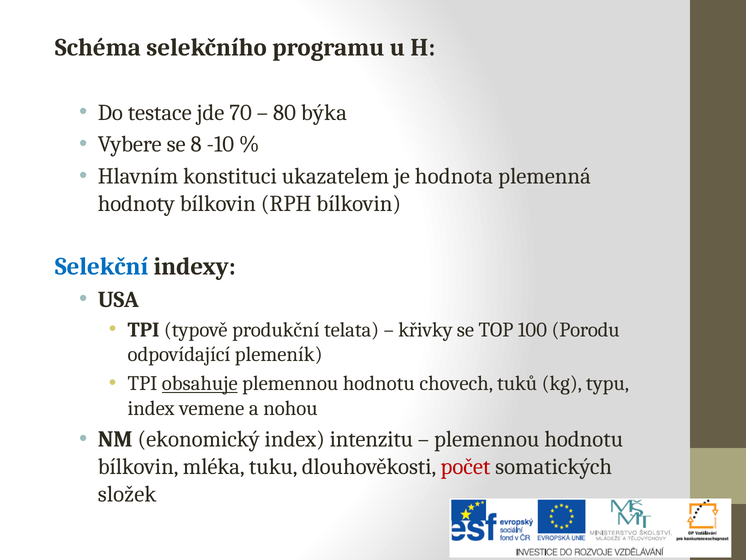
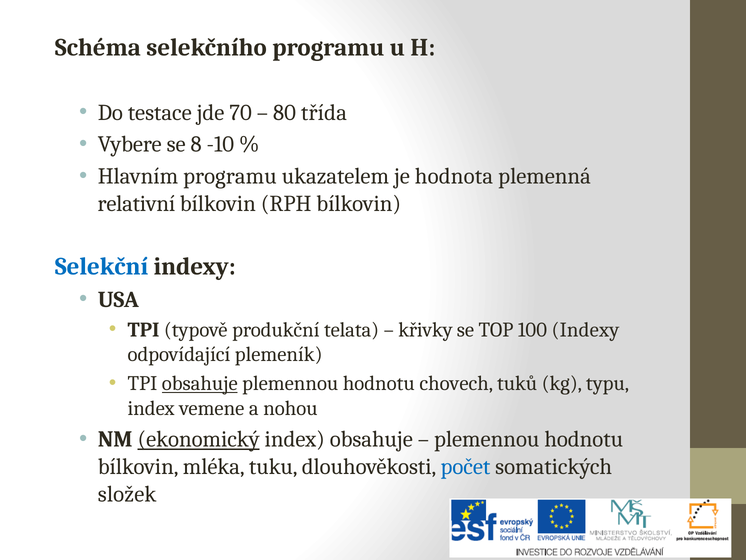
býka: býka -> třída (324, 112)
Hlavním konstituci: konstituci -> programu (230, 176)
hodnoty: hodnoty -> relativní (136, 204)
100 Porodu: Porodu -> Indexy (585, 329)
ekonomický underline: none -> present (199, 439)
index intenzitu: intenzitu -> obsahuje (371, 439)
počet colour: red -> blue (465, 466)
